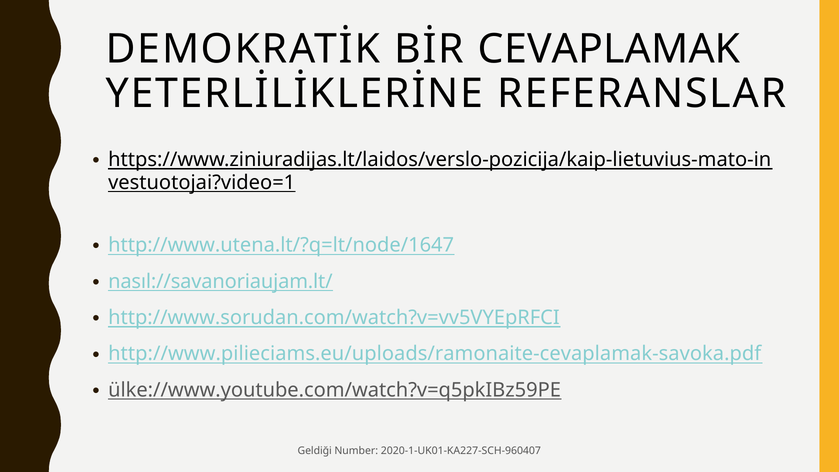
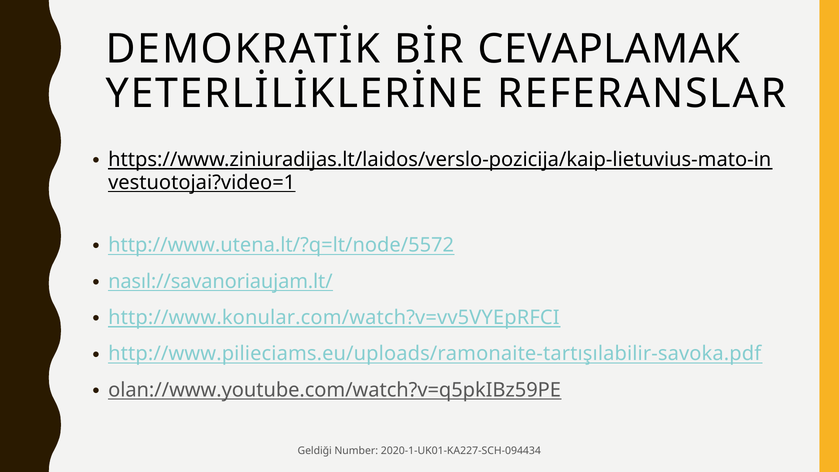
http://www.utena.lt/?q=lt/node/1647: http://www.utena.lt/?q=lt/node/1647 -> http://www.utena.lt/?q=lt/node/5572 (281, 245)
http://www.sorudan.com/watch?v=vv5VYEpRFCI: http://www.sorudan.com/watch?v=vv5VYEpRFCI -> http://www.konular.com/watch?v=vv5VYEpRFCI (334, 318)
http://www.pilieciams.eu/uploads/ramonaite-cevaplamak-savoka.pdf: http://www.pilieciams.eu/uploads/ramonaite-cevaplamak-savoka.pdf -> http://www.pilieciams.eu/uploads/ramonaite-tartışılabilir-savoka.pdf (435, 354)
ülke://www.youtube.com/watch?v=q5pkIBz59PE: ülke://www.youtube.com/watch?v=q5pkIBz59PE -> olan://www.youtube.com/watch?v=q5pkIBz59PE (335, 390)
2020-1-UK01-KA227-SCH-960407: 2020-1-UK01-KA227-SCH-960407 -> 2020-1-UK01-KA227-SCH-094434 (461, 451)
